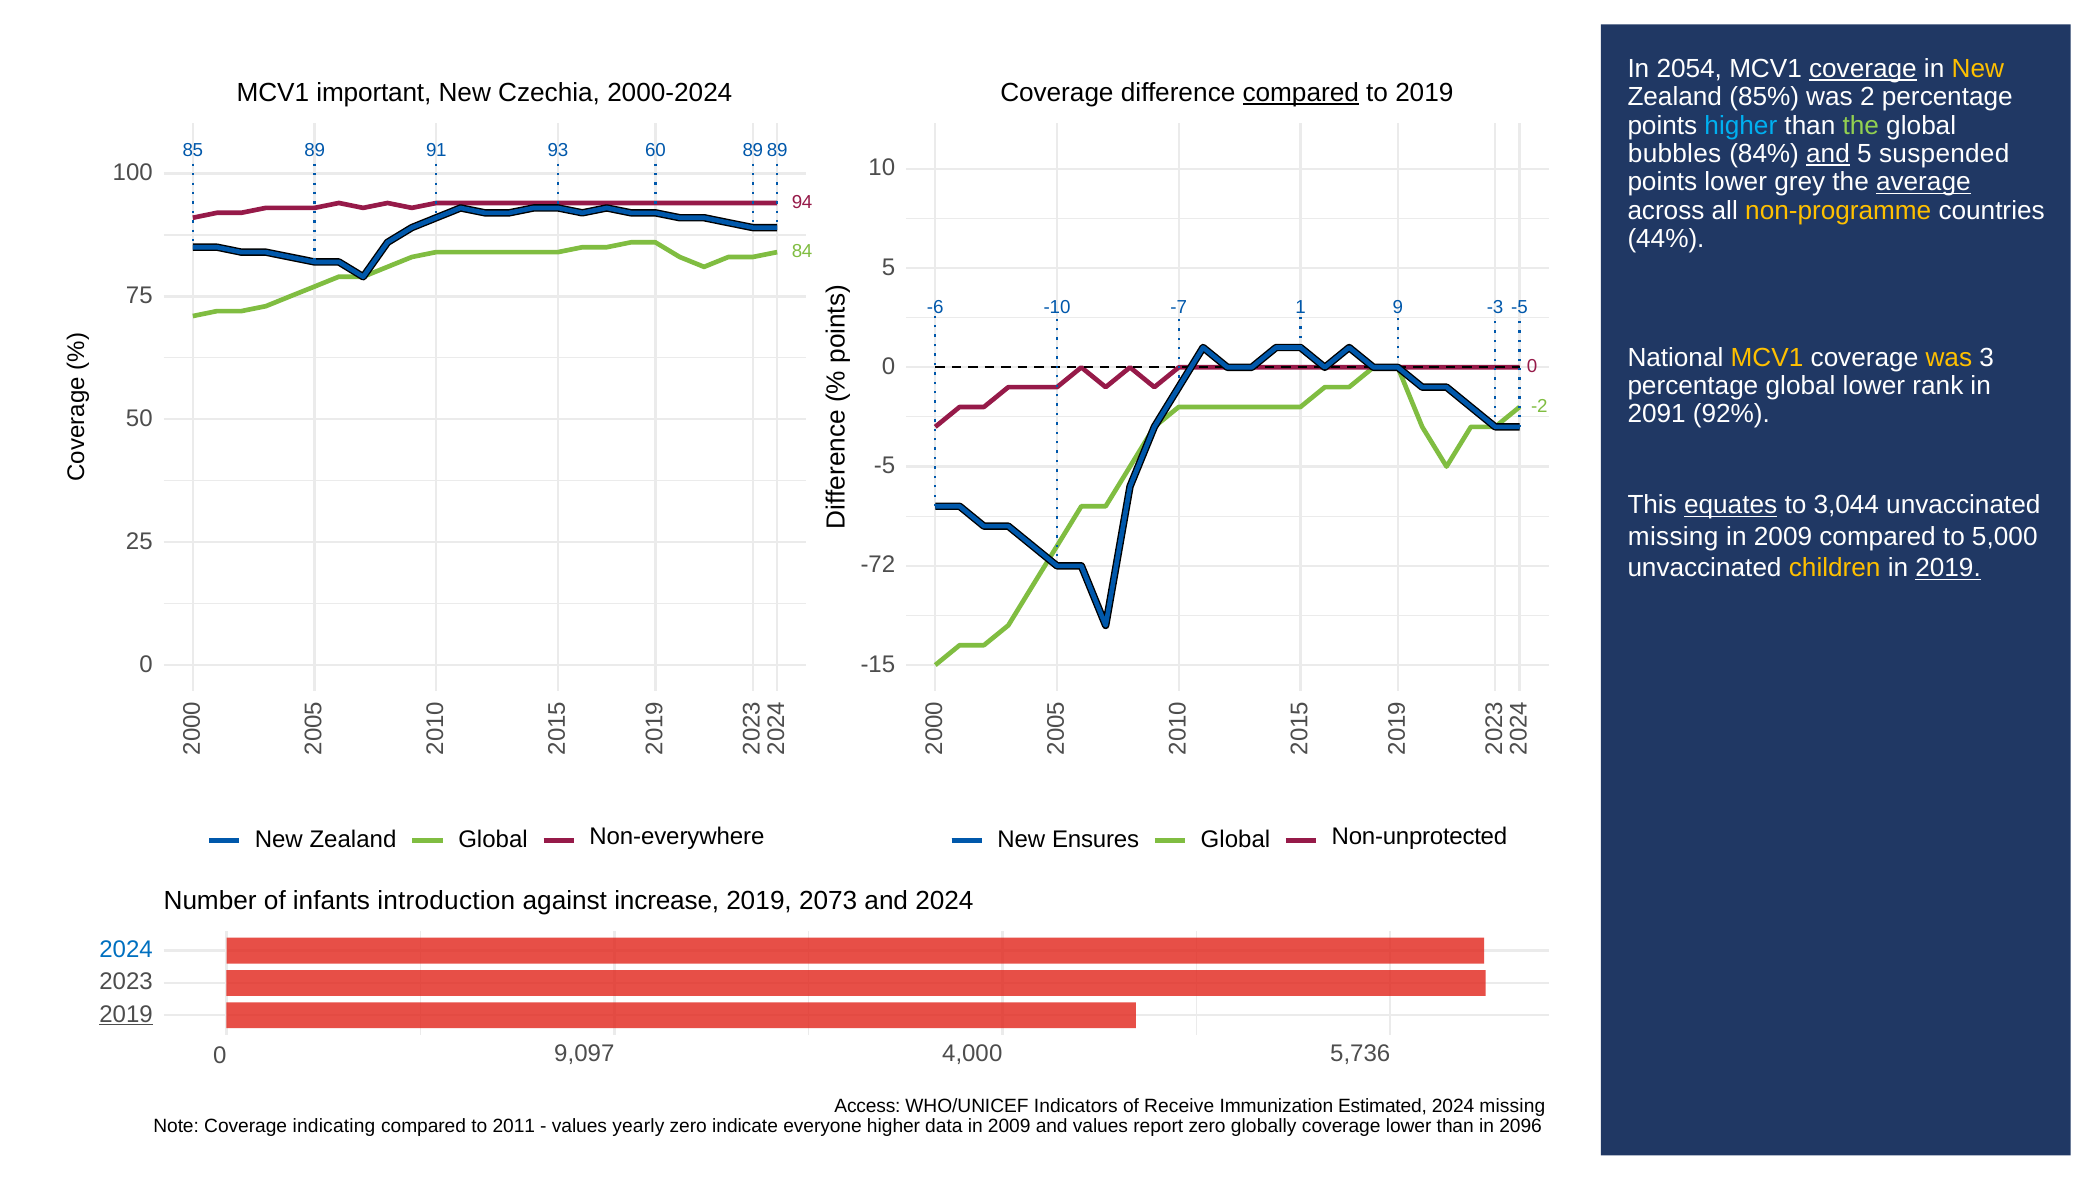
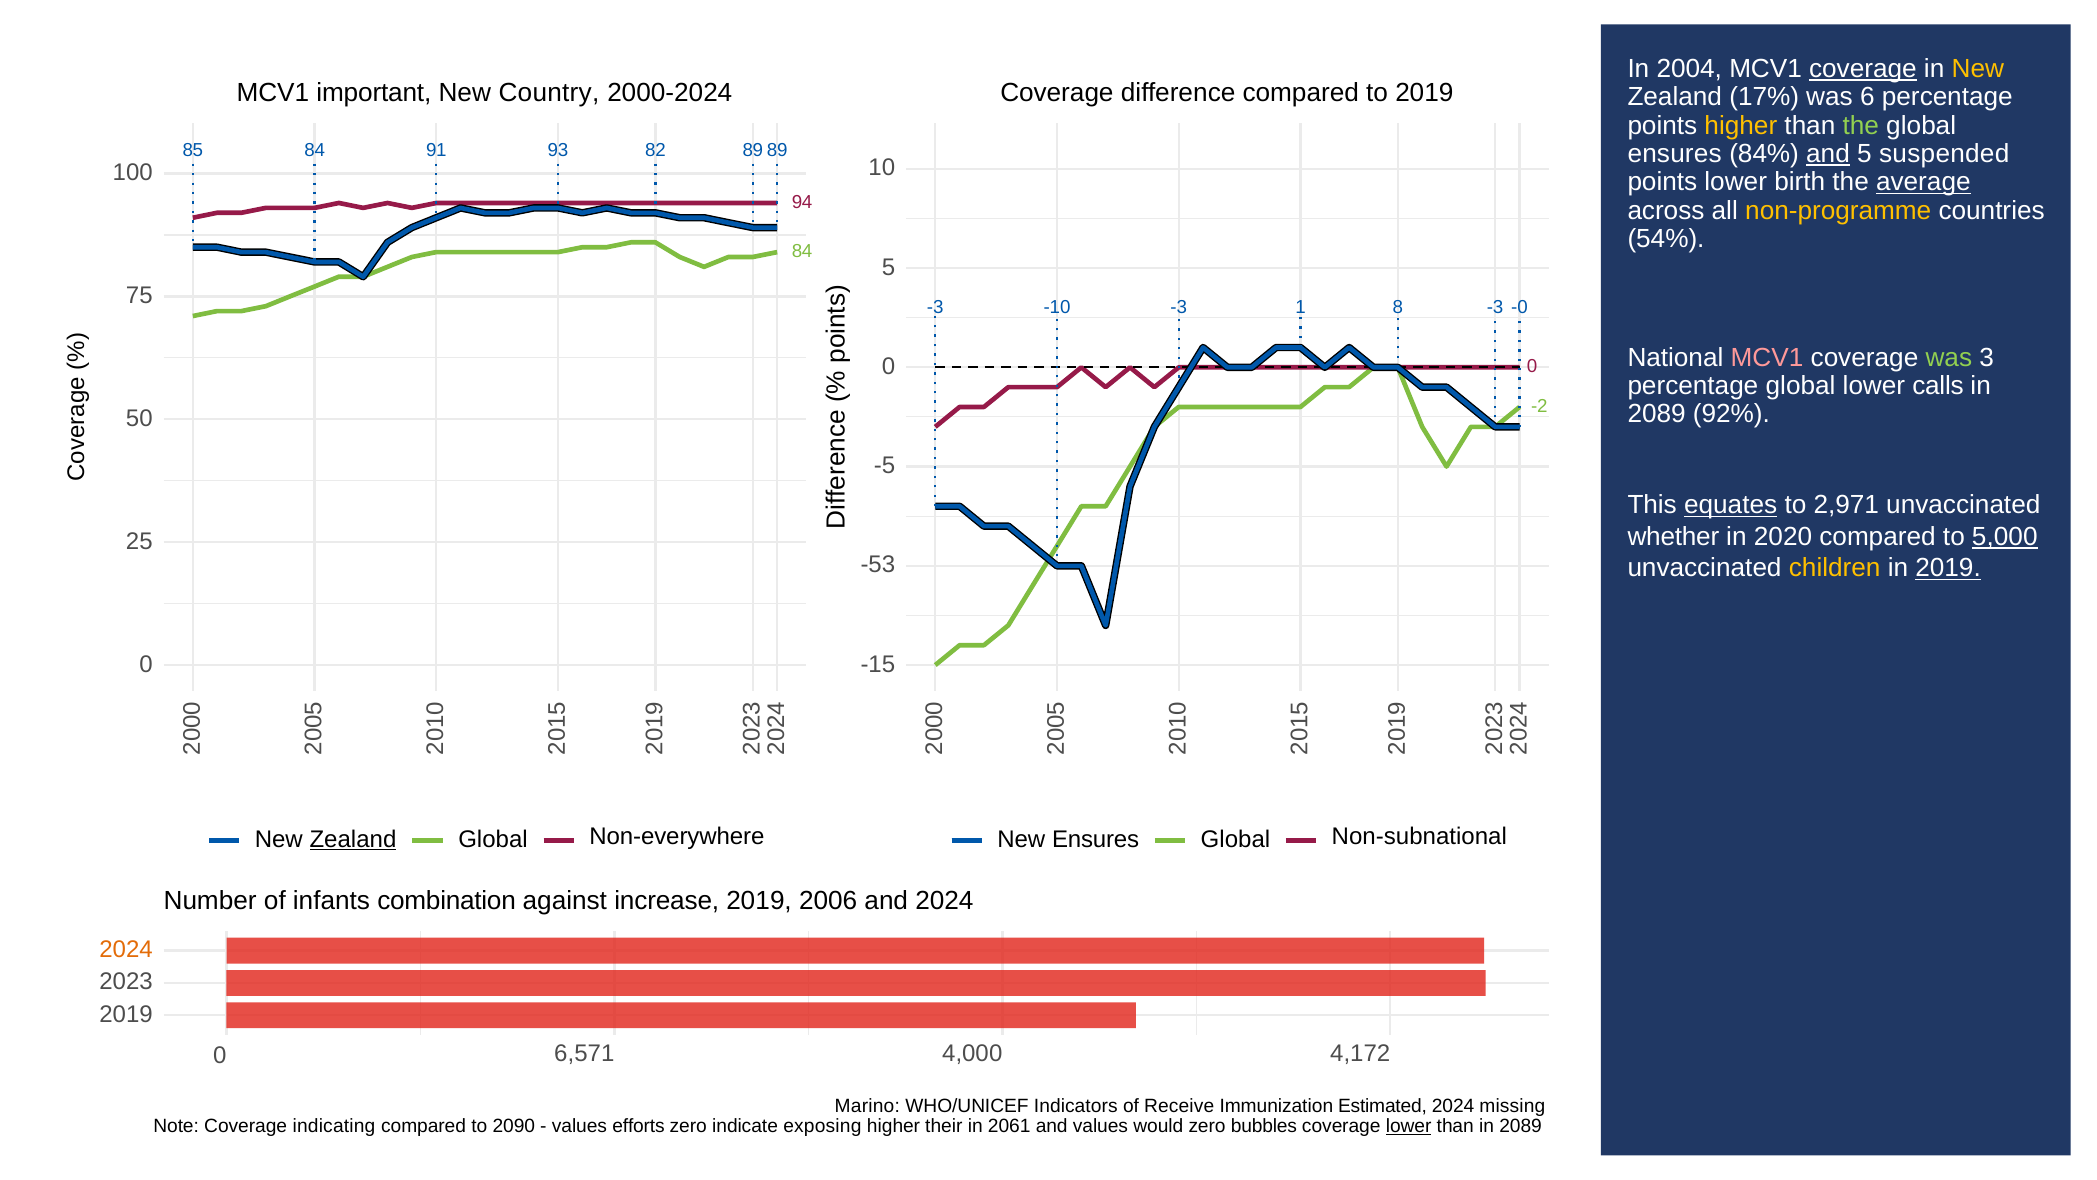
2054: 2054 -> 2004 (1689, 69)
Czechia: Czechia -> Country (549, 92)
compared underline: present -> none (1301, 92)
85%: 85% -> 17% (1764, 97)
was 2: 2 -> 6 (1867, 97)
higher colour: light blue -> yellow (1741, 126)
85 89: 89 -> 84 (315, 150)
60: 60 -> 82 (656, 150)
bubbles: bubbles -> ensures (1675, 154)
grey: grey -> birth (1800, 182)
44%: 44% -> 54% (1666, 239)
-6: -6 -> -3 (935, 307)
-10 -7: -7 -> -3 (1179, 307)
9: 9 -> 8 (1398, 307)
-3 -5: -5 -> -0 (1520, 307)
MCV1 colour: yellow -> pink (1767, 357)
was colour: yellow -> light green (1949, 357)
rank: rank -> calls (1938, 386)
2091: 2091 -> 2089 (1657, 414)
3,044: 3,044 -> 2,971 (1846, 505)
missing: missing -> whether (1673, 536)
2009: 2009 -> 2020 (1783, 536)
5,000 underline: none -> present (2005, 536)
-72: -72 -> -53 (878, 565)
Zealand underline: none -> present (353, 839)
Non-unprotected: Non-unprotected -> Non-subnational (1419, 837)
introduction: introduction -> combination (447, 900)
2073: 2073 -> 2006 (828, 900)
2024 colour: blue -> orange (126, 949)
2019 underline: present -> none (126, 1014)
9,097: 9,097 -> 6,571 (584, 1053)
5,736: 5,736 -> 4,172 (1360, 1053)
Access: Access -> Marino (867, 1105)
2011: 2011 -> 2090 (514, 1126)
yearly: yearly -> efforts (639, 1126)
everyone: everyone -> exposing (822, 1126)
data: data -> their (944, 1126)
2009: 2009 -> 2061 (1009, 1126)
report: report -> would (1158, 1126)
globally: globally -> bubbles (1264, 1126)
lower underline: none -> present (1409, 1126)
than in 2096: 2096 -> 2089 (1521, 1126)
